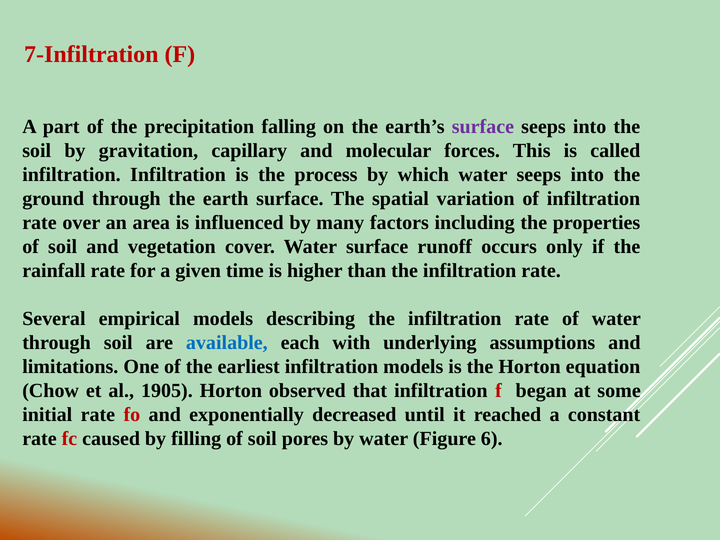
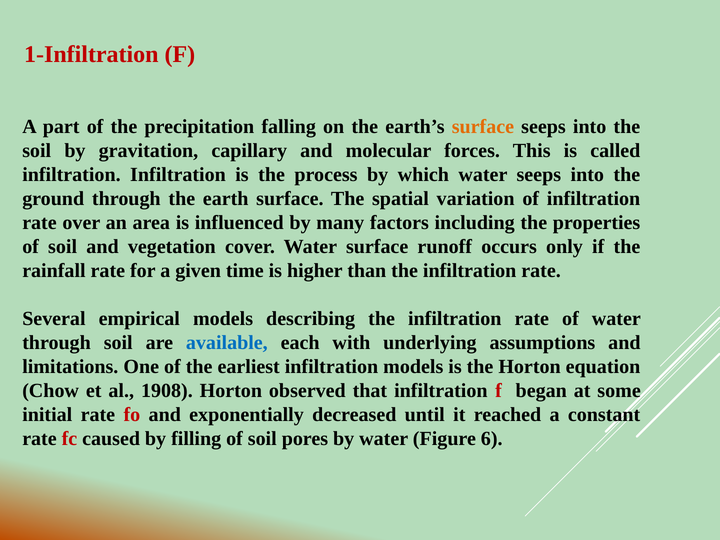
7-Infiltration: 7-Infiltration -> 1-Infiltration (91, 54)
surface colour: purple -> orange (483, 127)
1905: 1905 -> 1908 (167, 391)
